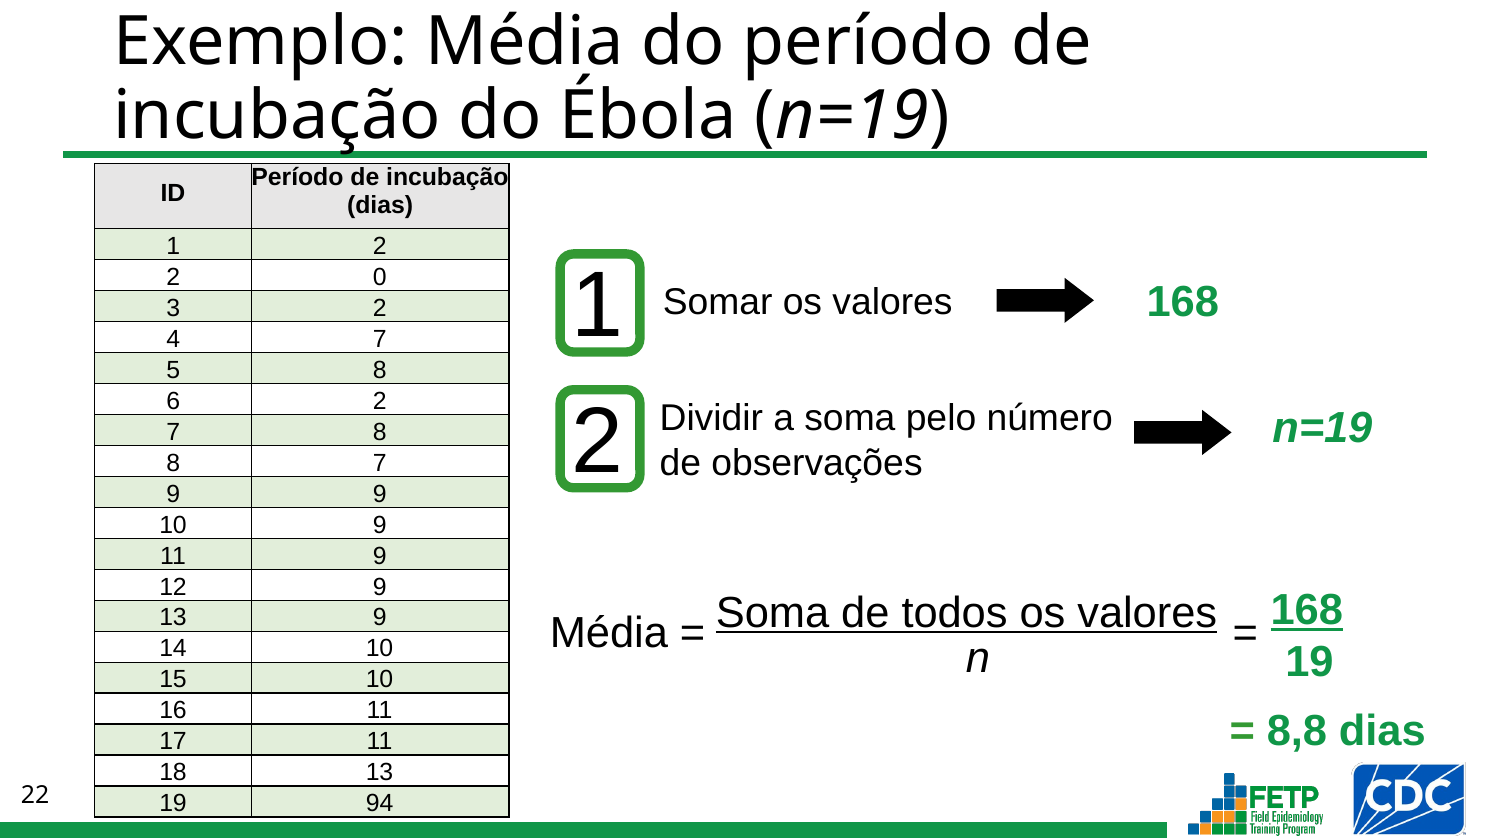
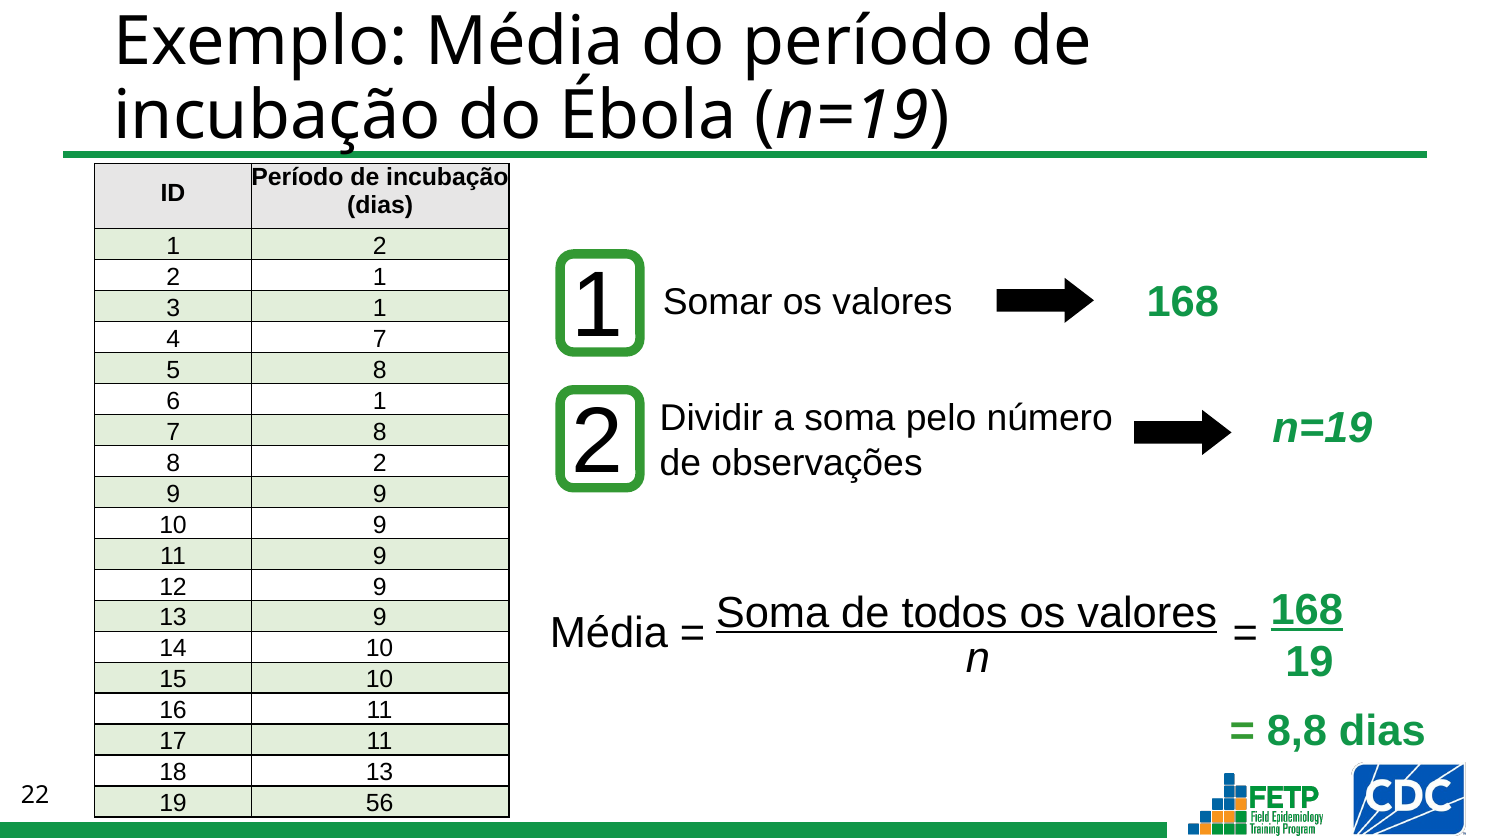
2 0: 0 -> 1 (380, 277)
3 2: 2 -> 1 (380, 308)
6 2: 2 -> 1 (380, 401)
8 7: 7 -> 2 (380, 463)
94: 94 -> 56 (380, 804)
